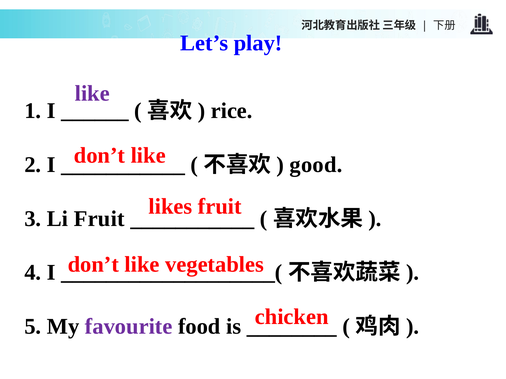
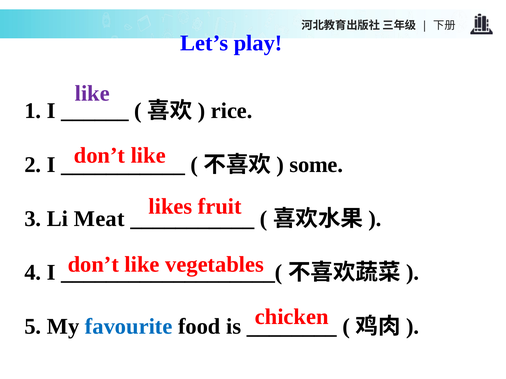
good: good -> some (316, 165)
Li Fruit: Fruit -> Meat (99, 219)
favourite colour: purple -> blue (129, 327)
